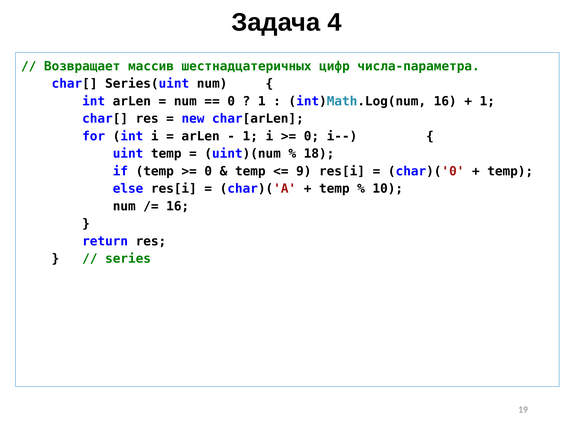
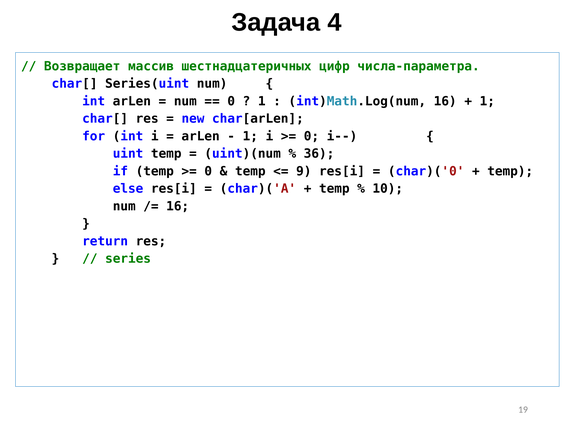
18: 18 -> 36 (319, 154)
